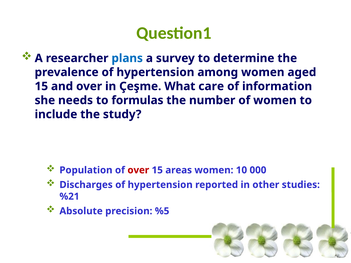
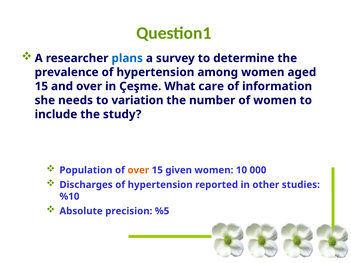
formulas: formulas -> variation (137, 100)
over colour: red -> orange (138, 170)
areas: areas -> given (179, 170)
%21: %21 -> %10 (69, 197)
